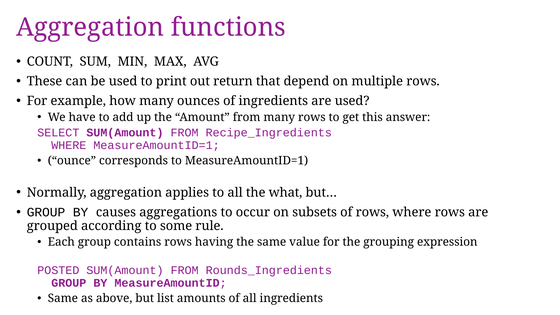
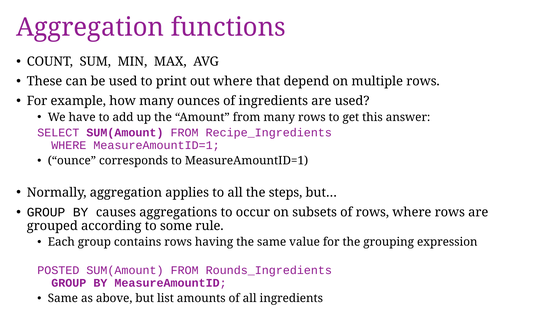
out return: return -> where (233, 81)
what: what -> steps (286, 192)
